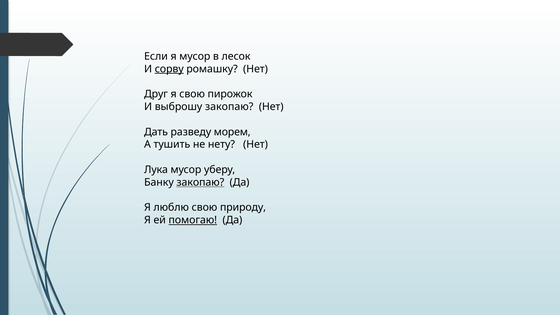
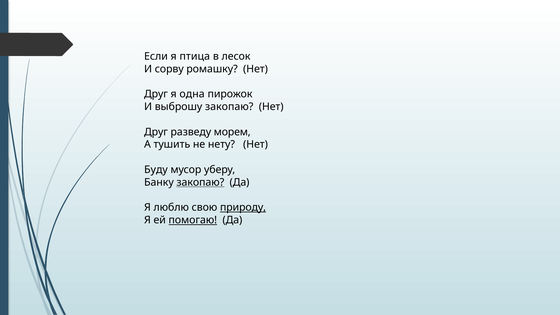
я мусор: мусор -> птица (195, 56)
сорву underline: present -> none (169, 69)
я свою: свою -> одна (192, 94)
Дать: Дать -> Друг (156, 132)
Лука: Лука -> Буду (156, 170)
природу underline: none -> present (243, 208)
